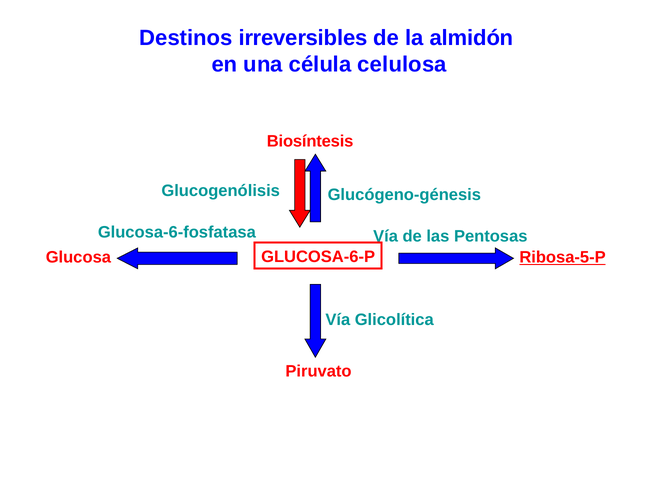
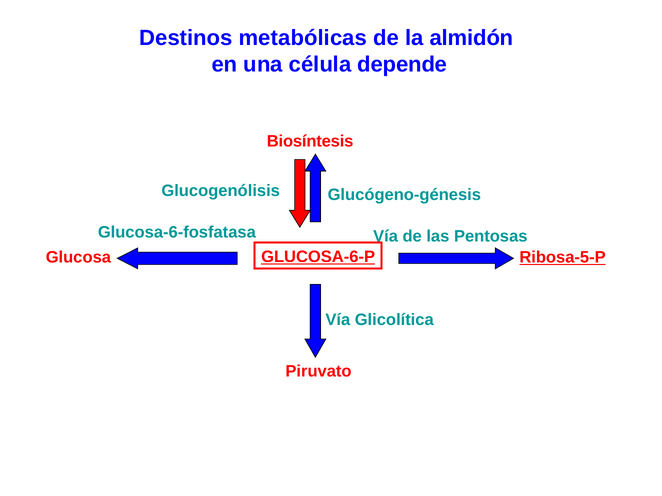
irreversibles: irreversibles -> metabólicas (303, 38)
celulosa: celulosa -> depende (402, 65)
GLUCOSA-6-P underline: none -> present (318, 257)
